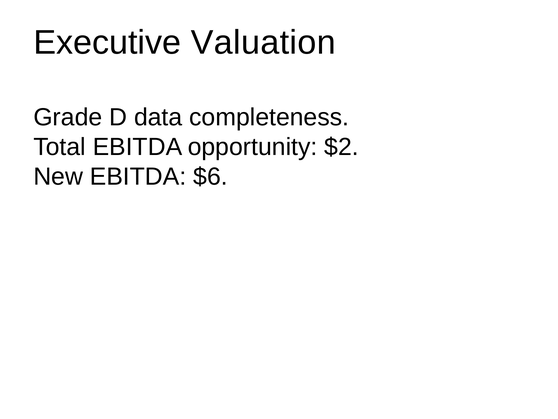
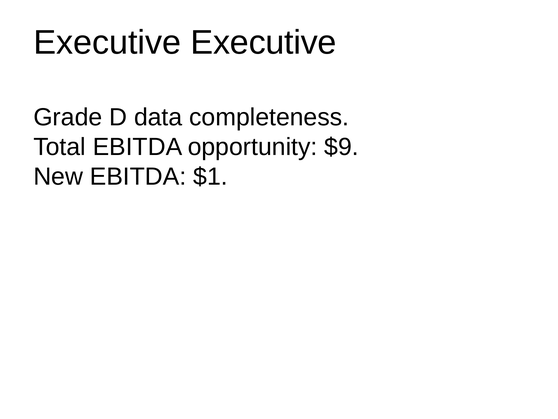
Executive Valuation: Valuation -> Executive (264, 42)
$2: $2 -> $9 (341, 147)
$6: $6 -> $1 (211, 177)
